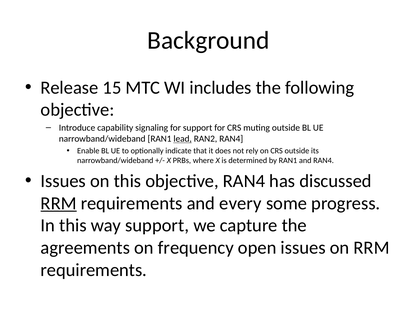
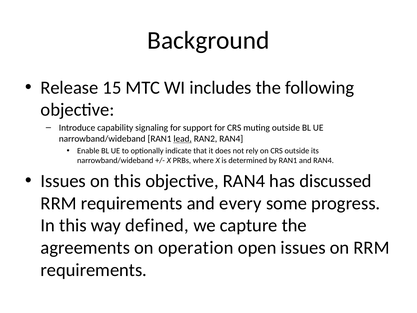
RRM underline: present -> none (59, 203)
way support: support -> defined (157, 225)
frequency: frequency -> operation (196, 248)
